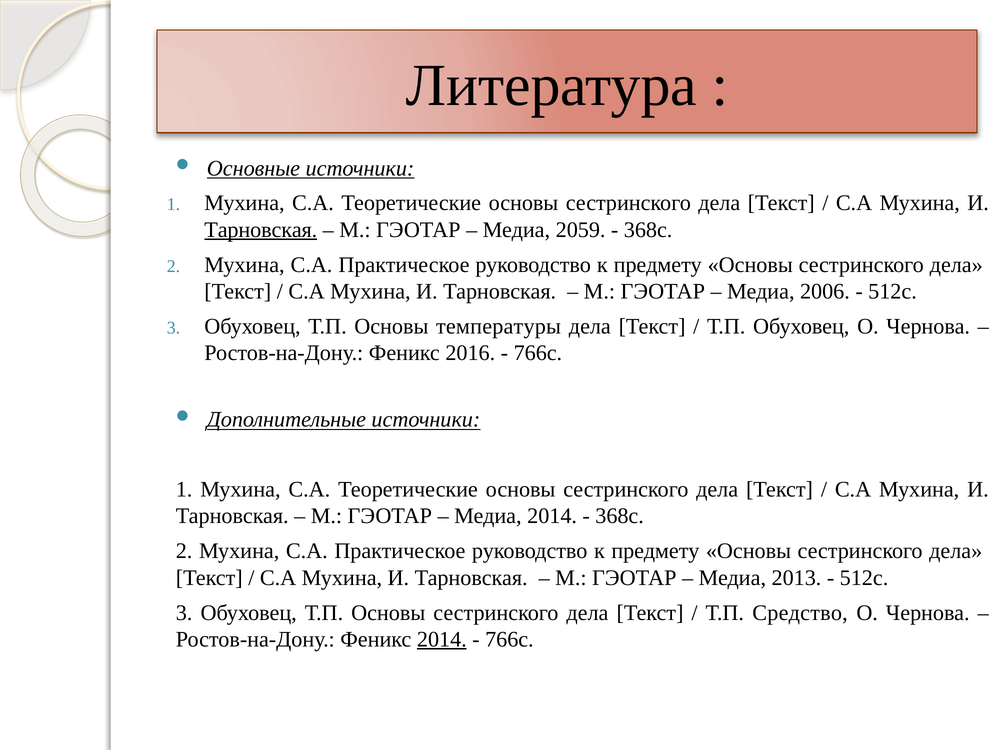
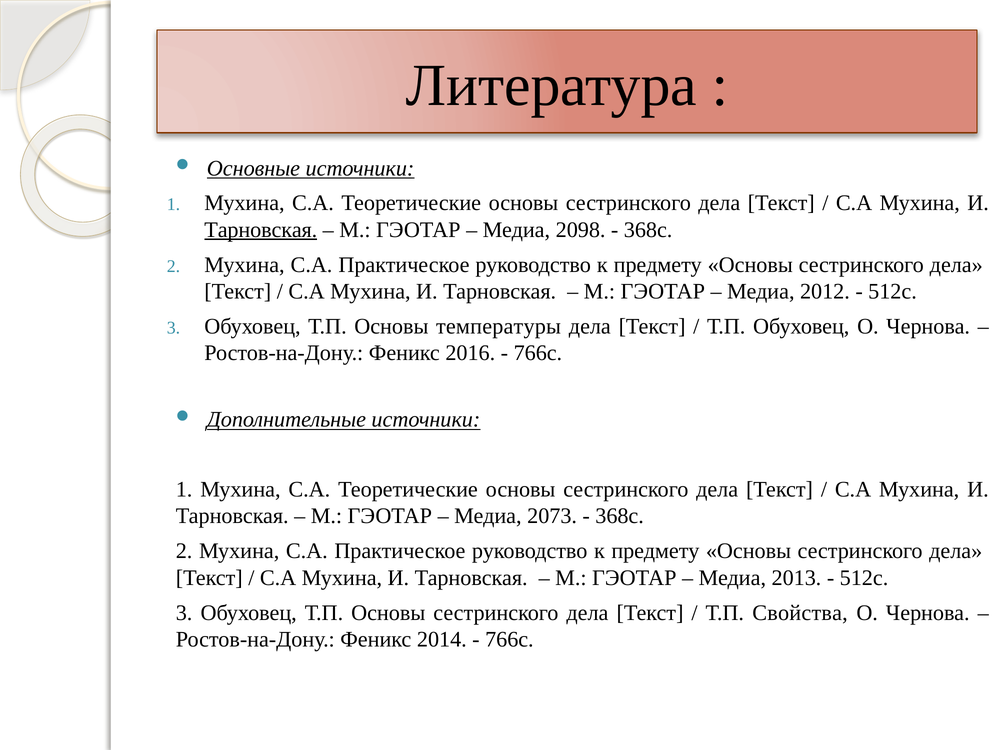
2059: 2059 -> 2098 (581, 230)
2006: 2006 -> 2012 (825, 291)
Медиа 2014: 2014 -> 2073 (552, 516)
Средство: Средство -> Свойства (800, 613)
2014 underline: present -> none (442, 639)
